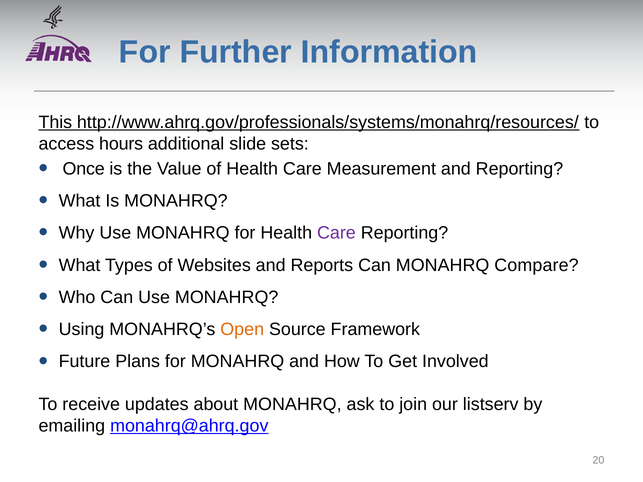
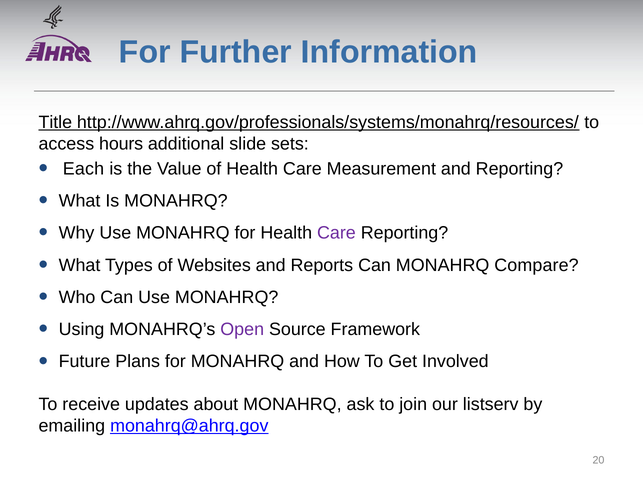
This: This -> Title (55, 122)
Once: Once -> Each (83, 169)
Open colour: orange -> purple (242, 330)
